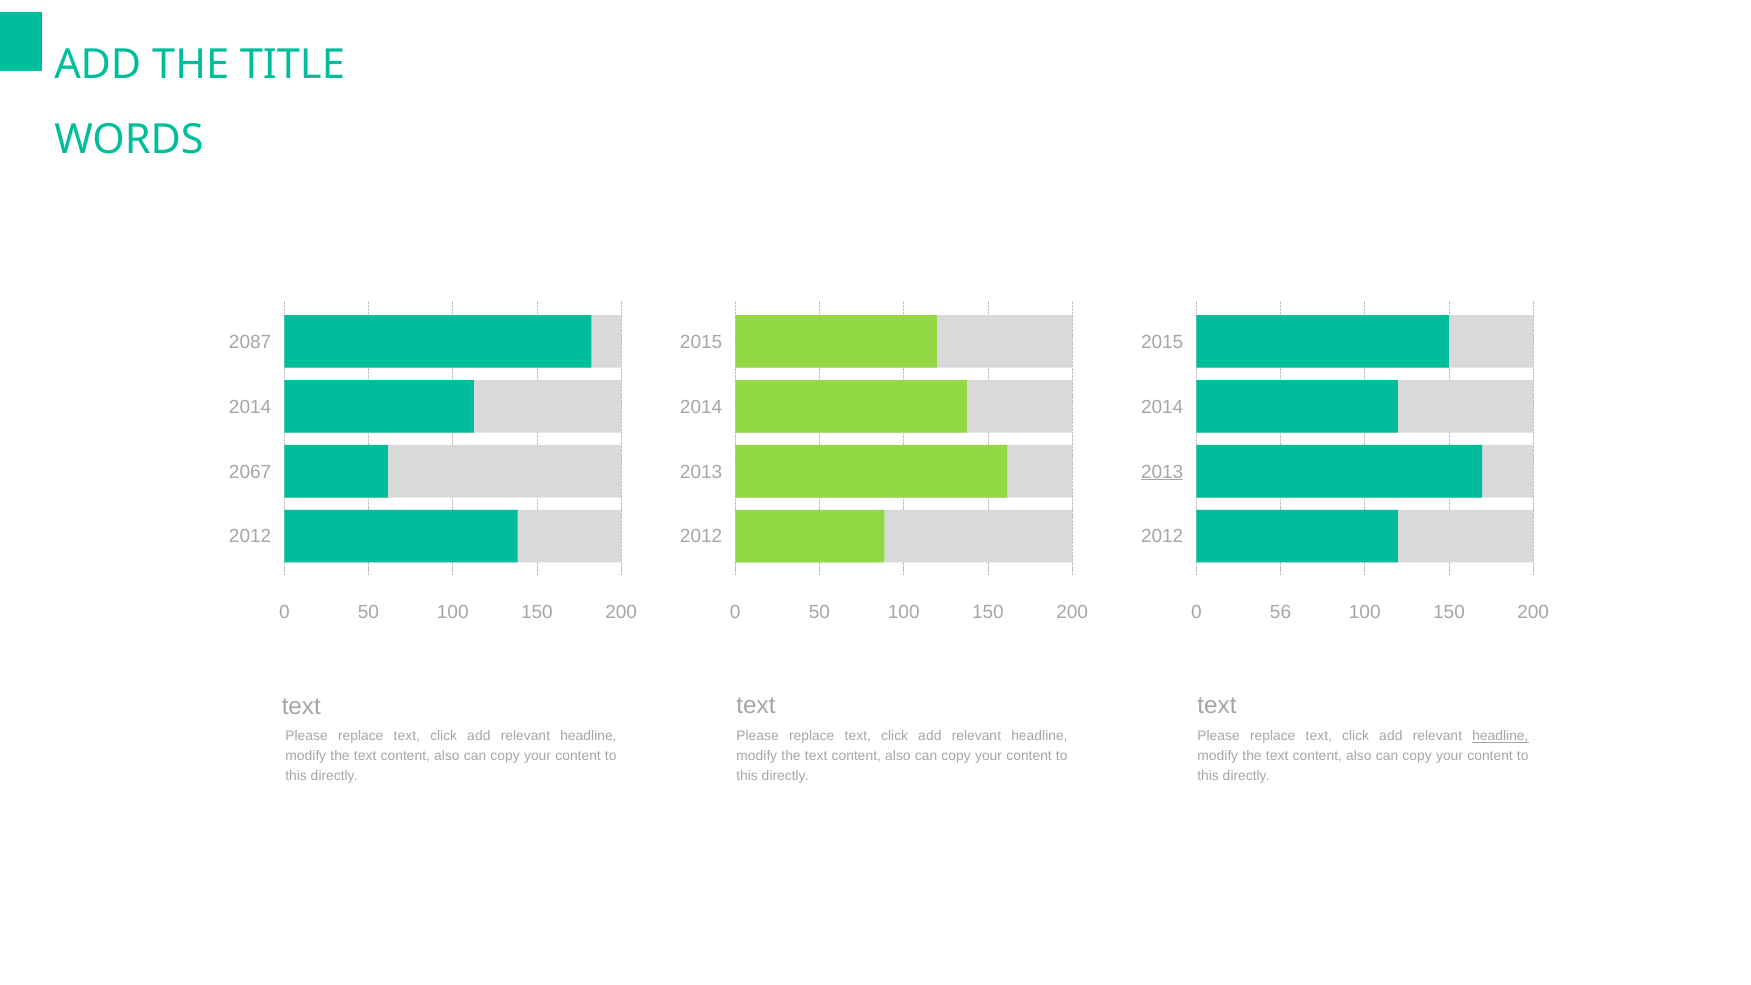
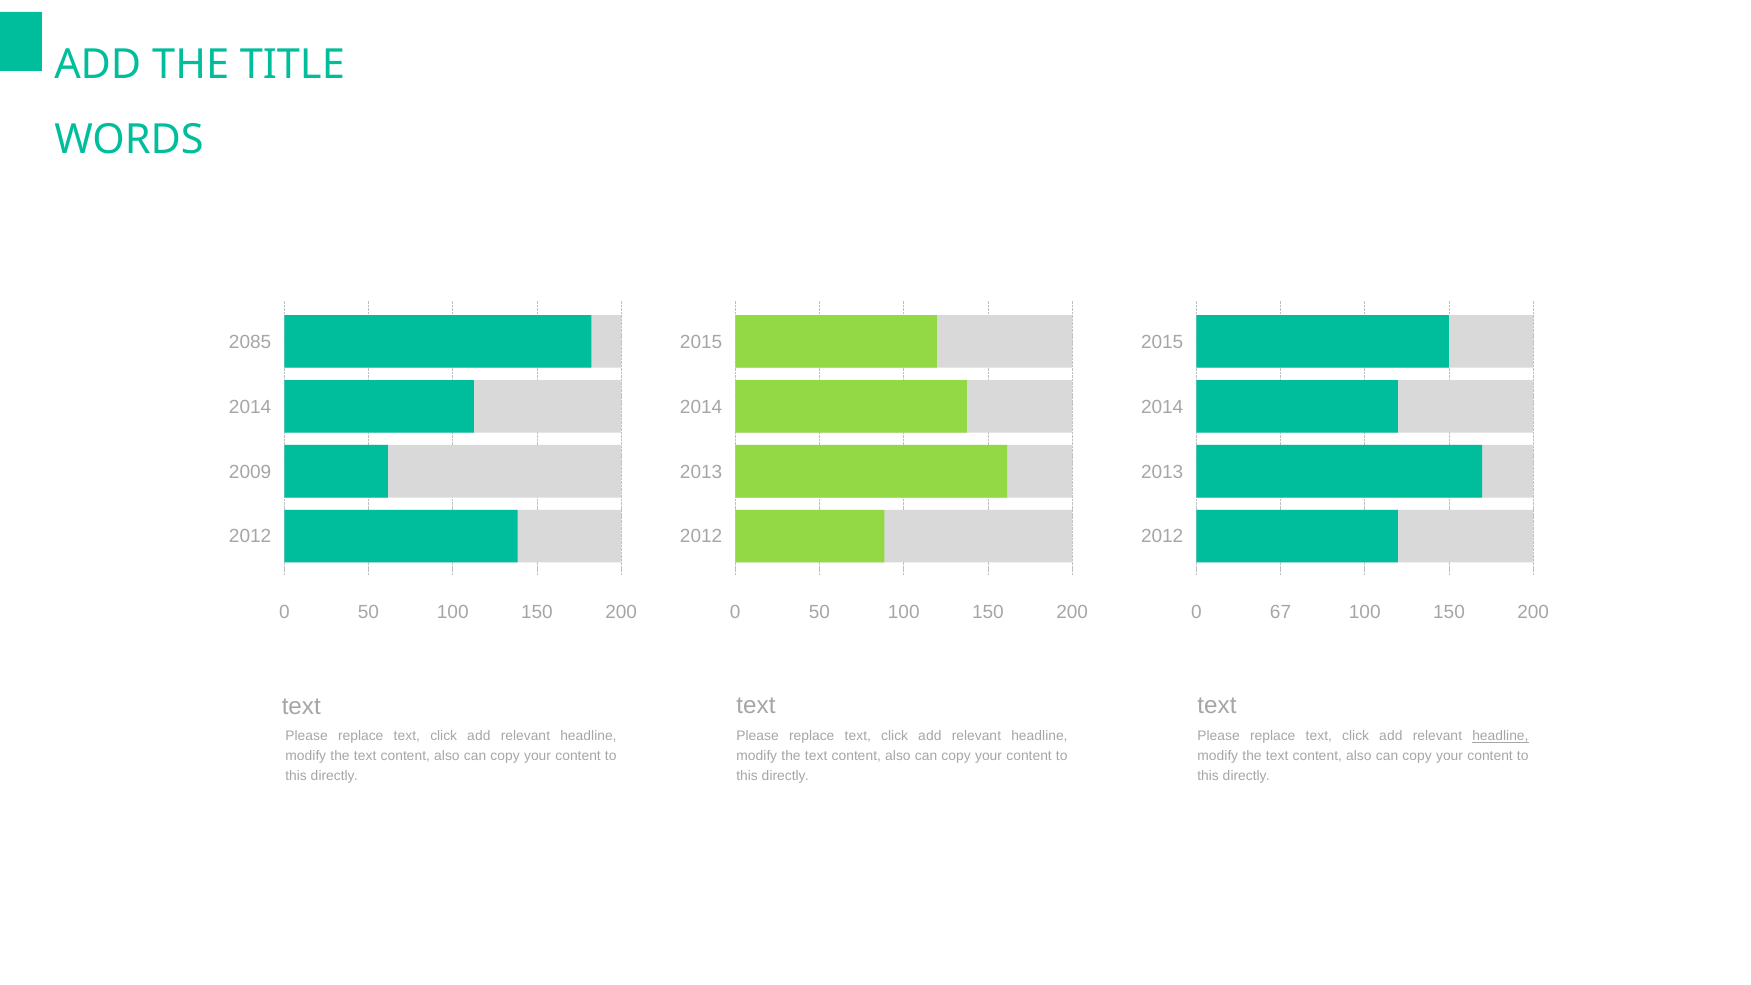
2087: 2087 -> 2085 (250, 342)
2067: 2067 -> 2009 (250, 472)
2013 underline: present -> none (1162, 472)
56: 56 -> 67 (1281, 612)
